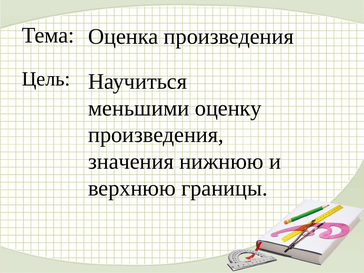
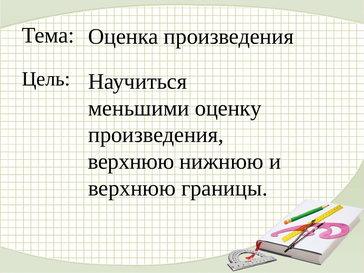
значения: значения -> верхнюю (131, 162)
